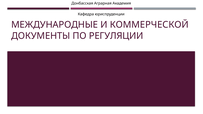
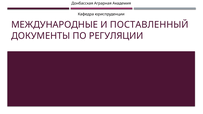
КОММЕРЧЕСКОЙ: КОММЕРЧЕСКОЙ -> ПОСТАВЛЕННЫЙ (149, 25)
